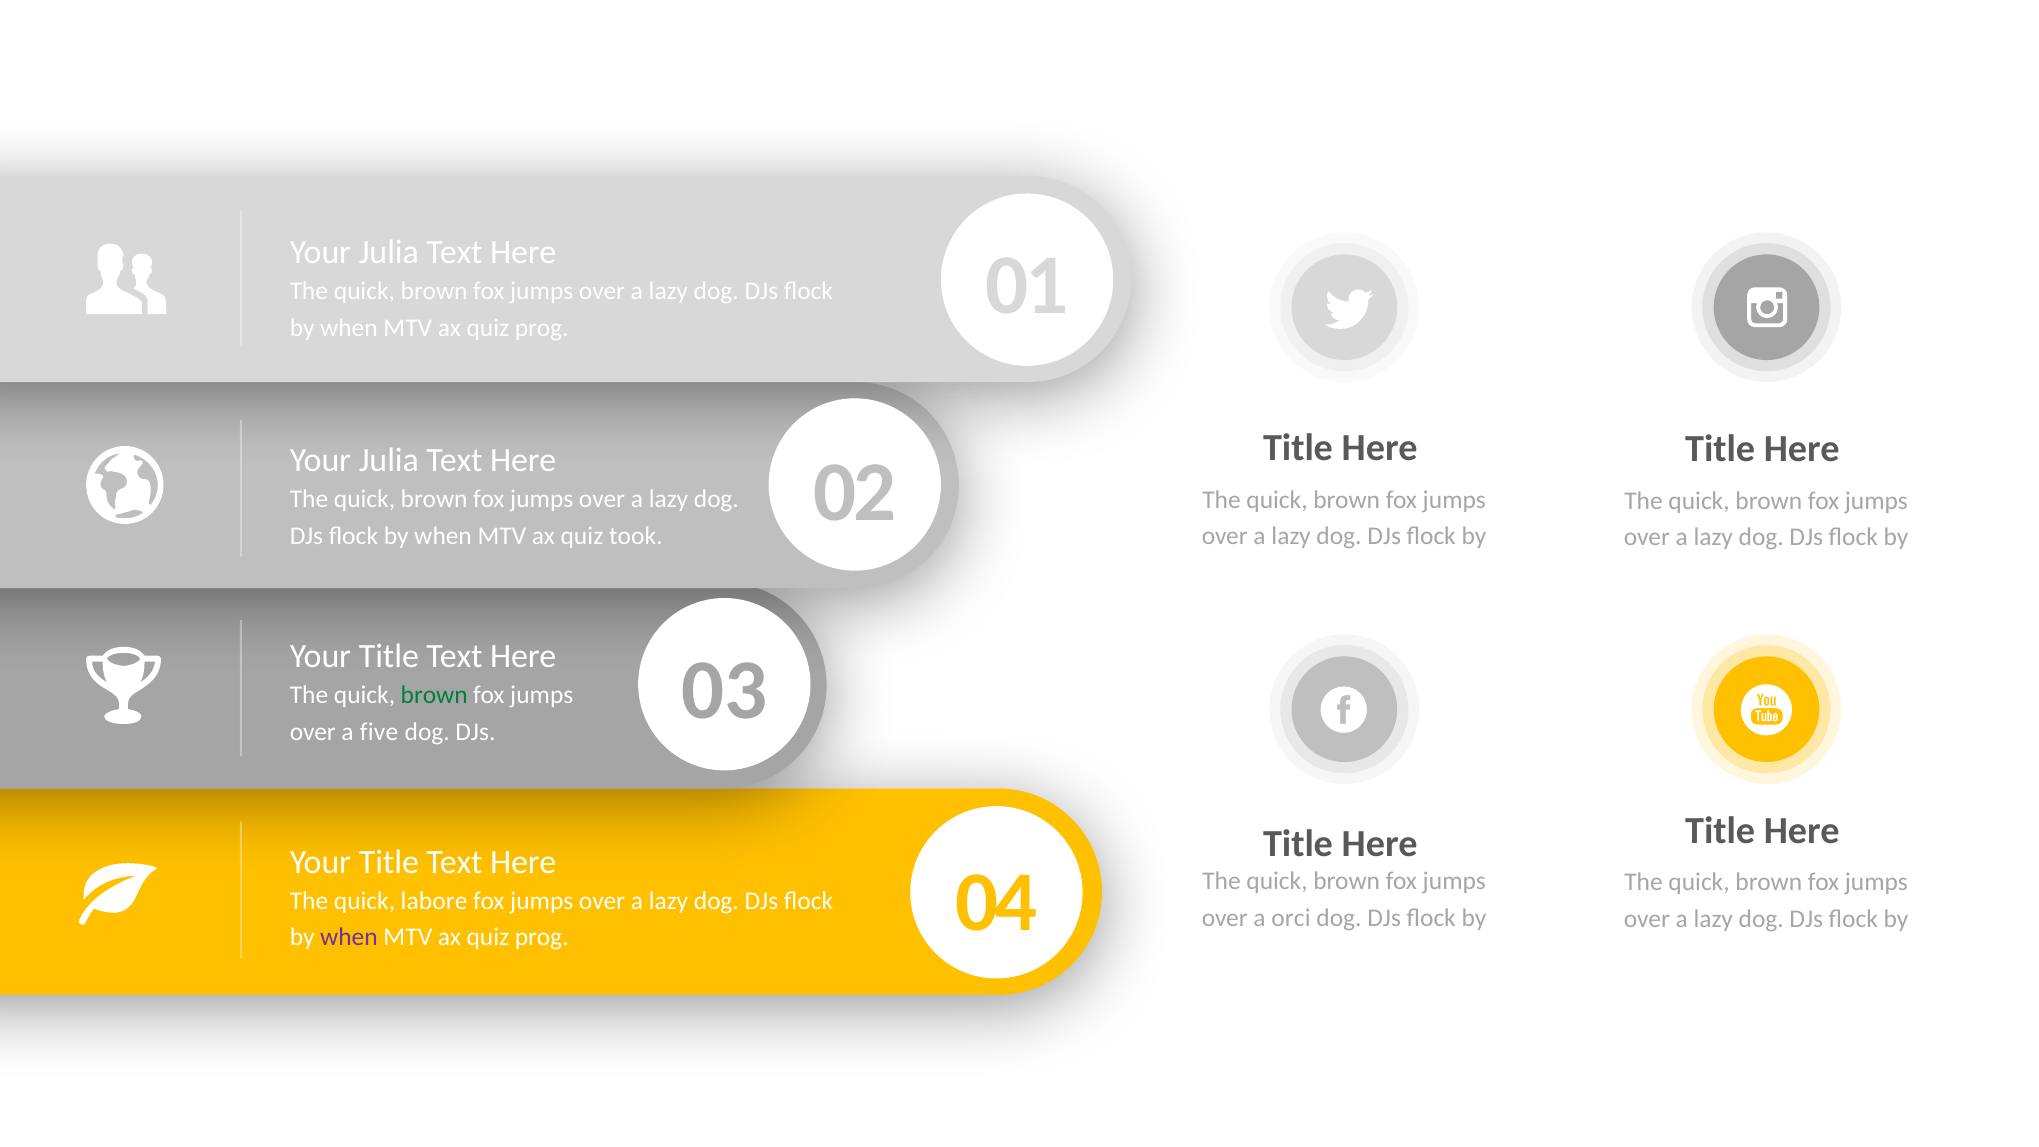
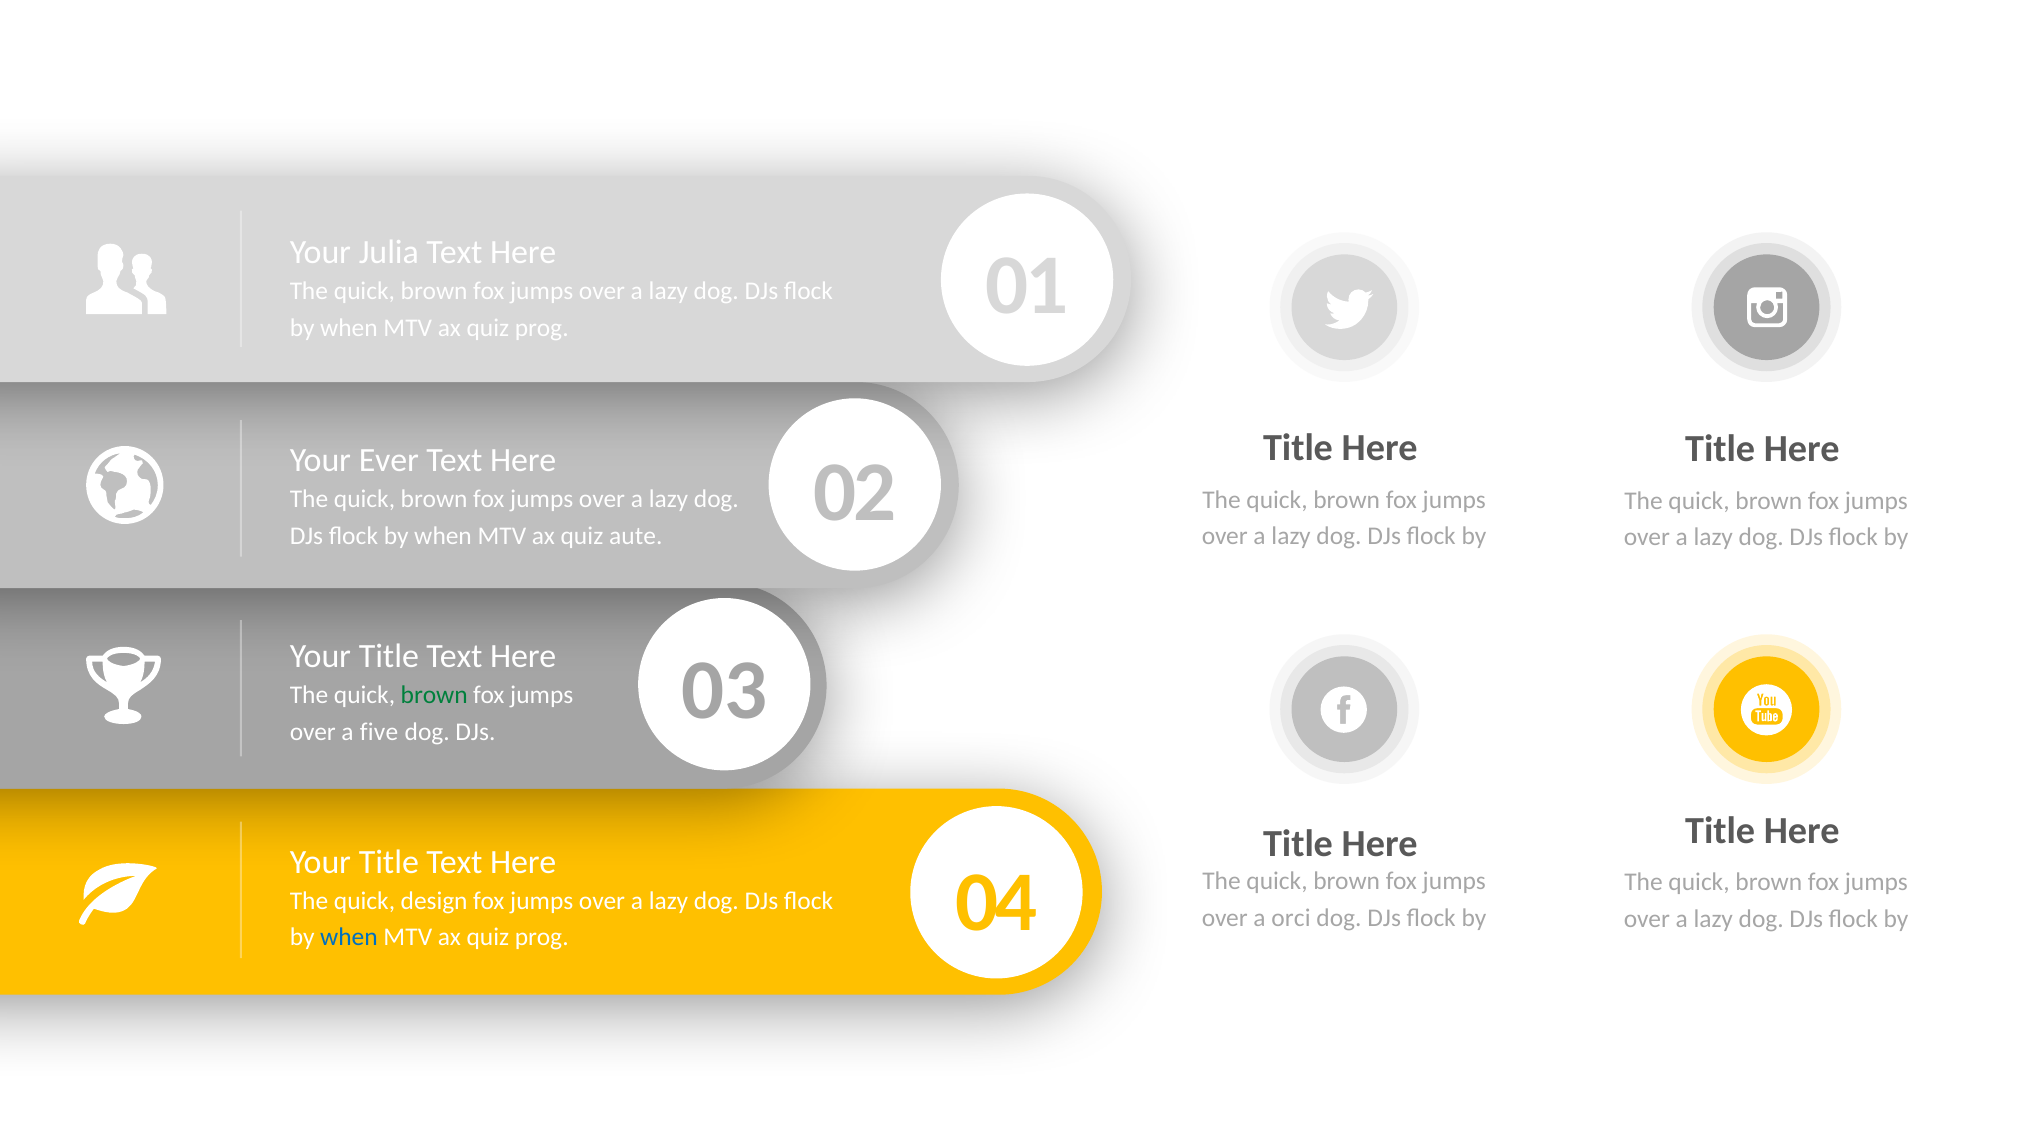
Julia: Julia -> Ever (389, 460)
took: took -> aute (636, 536)
labore: labore -> design (434, 901)
when colour: purple -> blue (349, 937)
